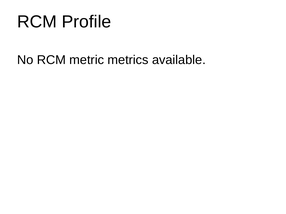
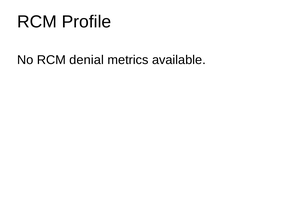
metric: metric -> denial (87, 60)
